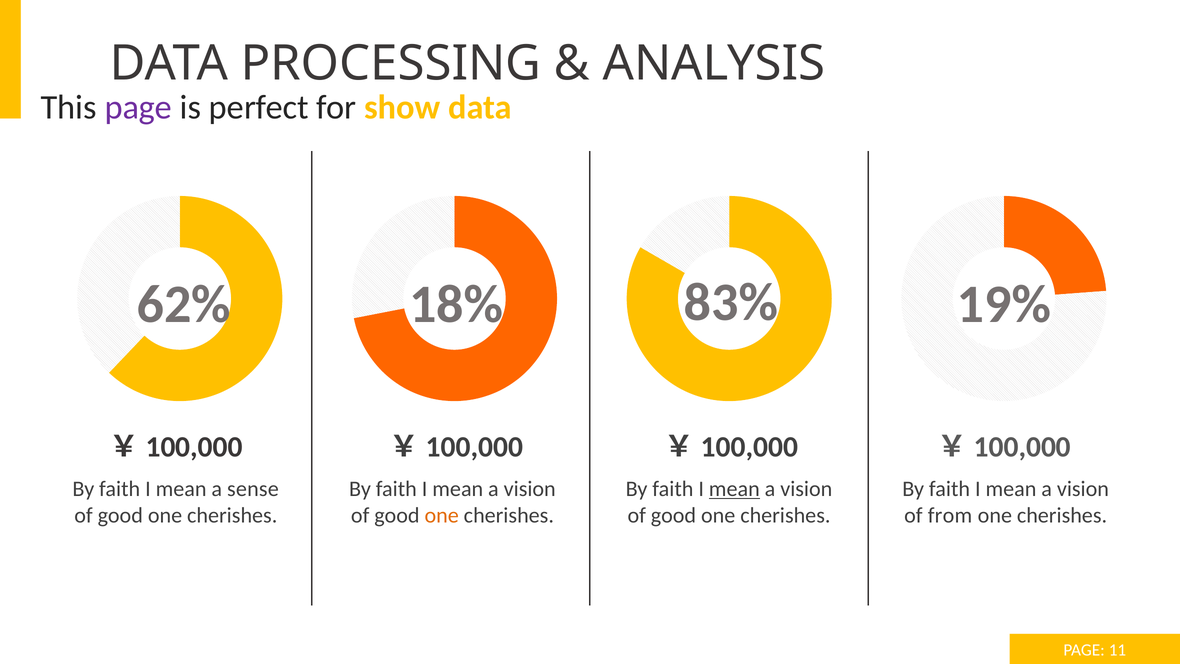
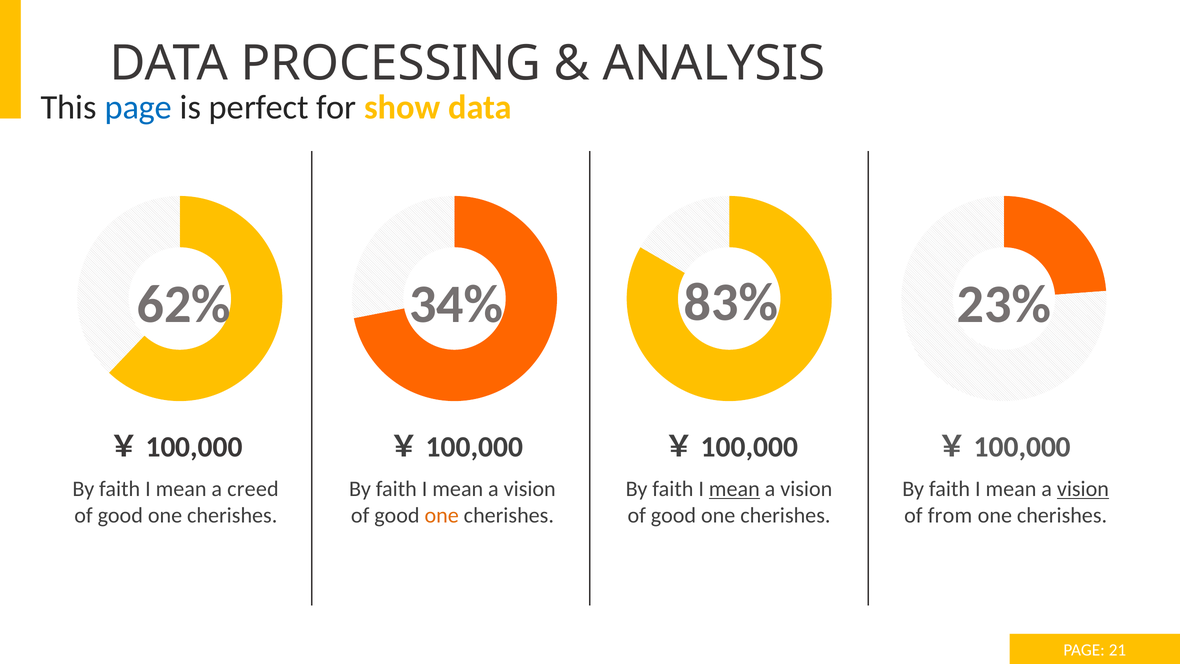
page colour: purple -> blue (138, 107)
18%: 18% -> 34% (456, 304)
19%: 19% -> 23% (1004, 304)
sense: sense -> creed (253, 489)
vision underline: none -> present (1083, 489)
11: 11 -> 21 (1117, 650)
